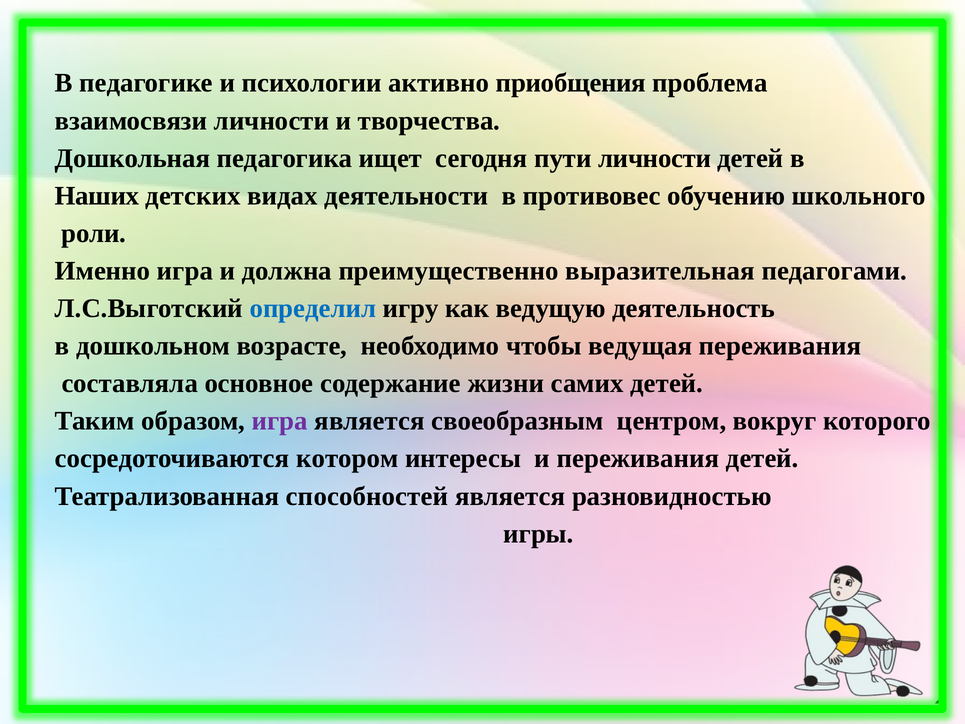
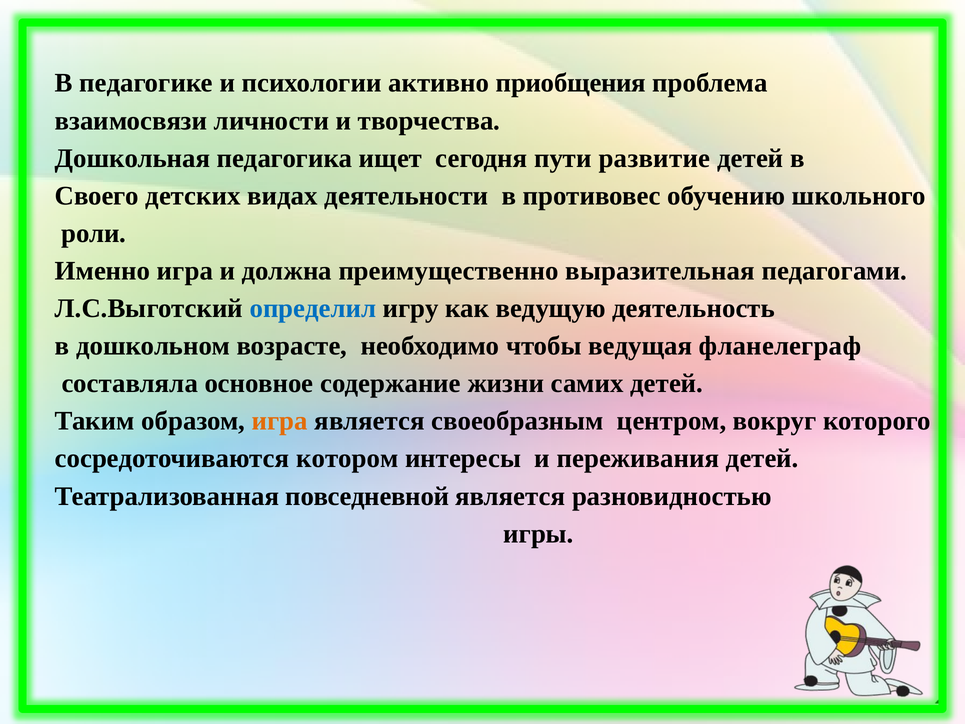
пути личности: личности -> развитие (654, 158)
Наших: Наших -> Своего (97, 196)
ведущая переживания: переживания -> фланелеграф (780, 346)
игра colour: purple -> orange (280, 421)
способностей: способностей -> повседневной (367, 496)
